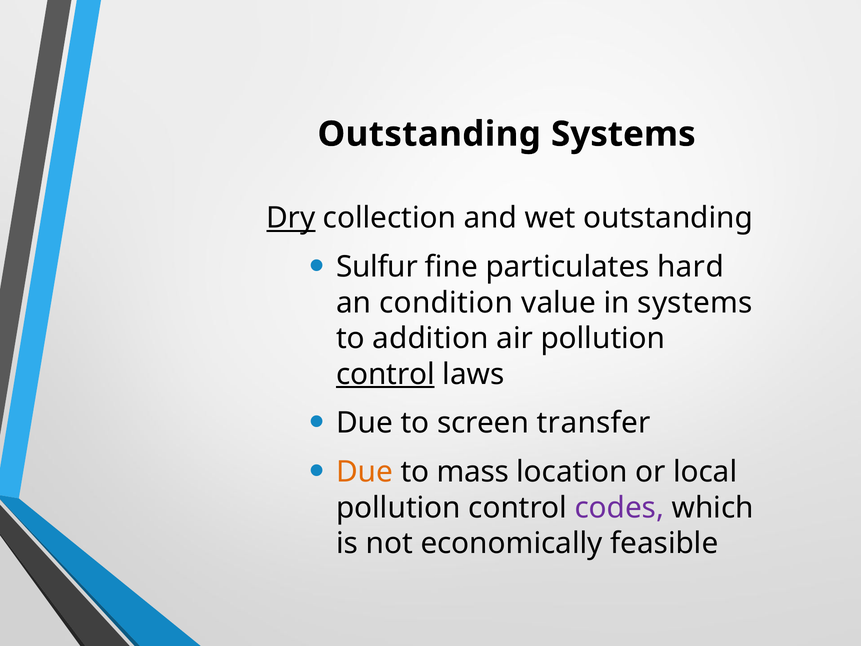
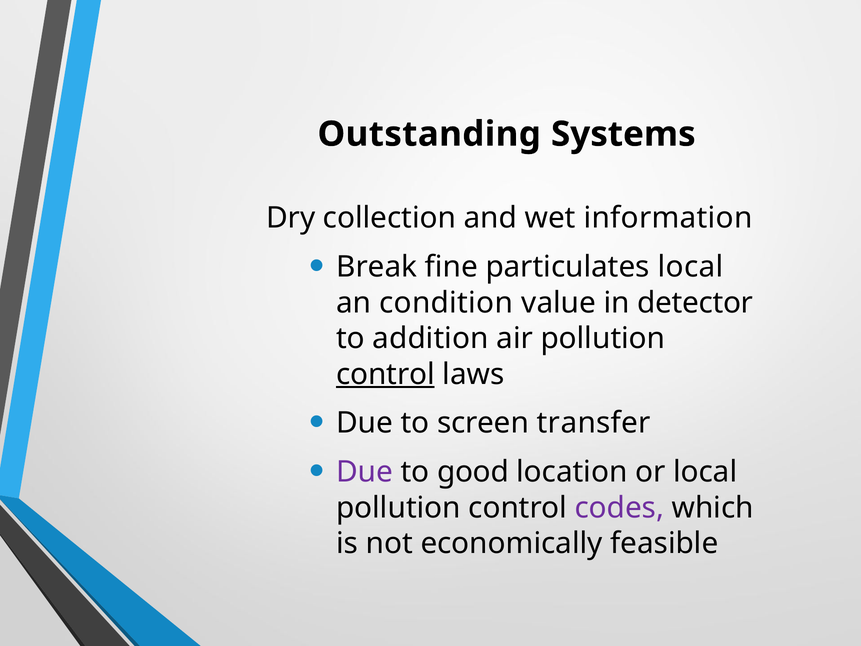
Dry underline: present -> none (291, 218)
wet outstanding: outstanding -> information (668, 218)
Sulfur: Sulfur -> Break (377, 267)
particulates hard: hard -> local (691, 267)
in systems: systems -> detector (695, 303)
Due colour: orange -> purple (365, 472)
mass: mass -> good (473, 472)
